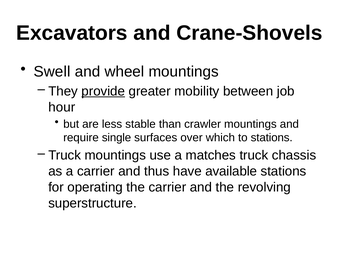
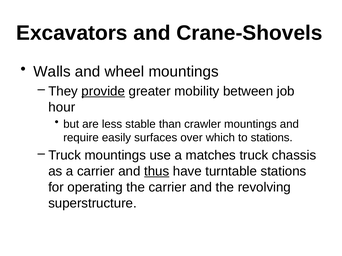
Swell: Swell -> Walls (52, 72)
single: single -> easily (116, 138)
thus underline: none -> present (157, 172)
available: available -> turntable (231, 172)
